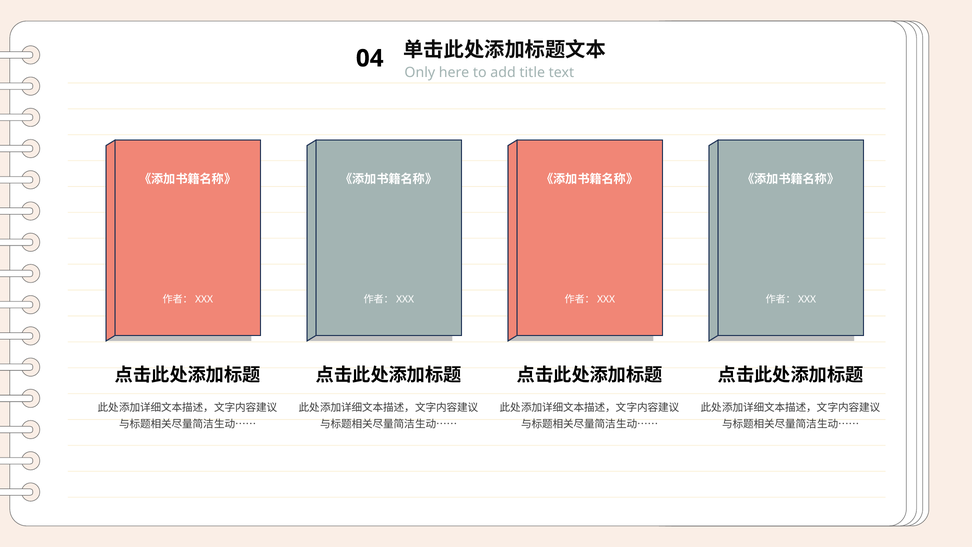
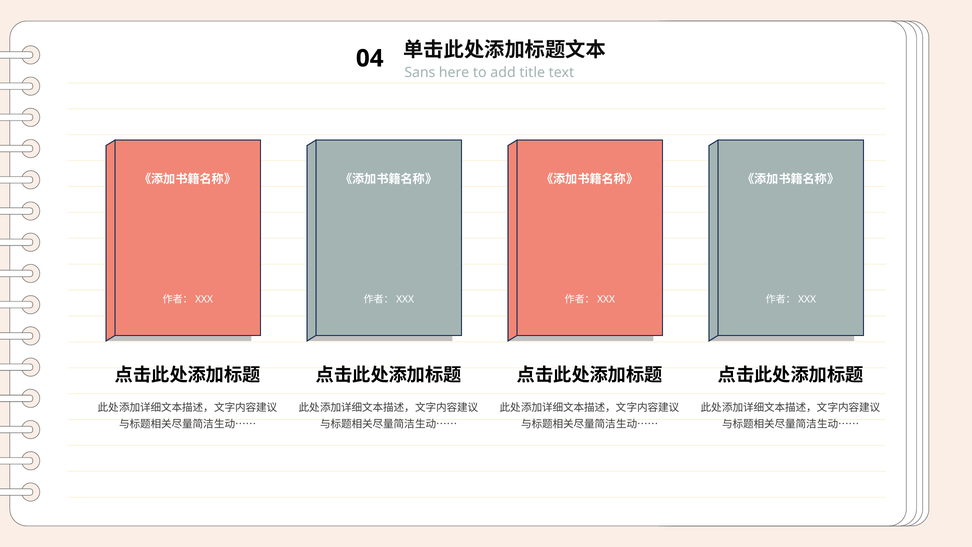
Only: Only -> Sans (420, 73)
